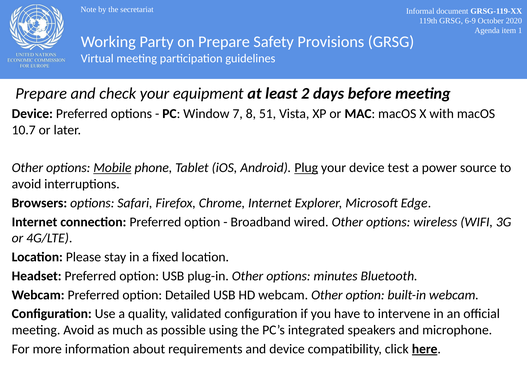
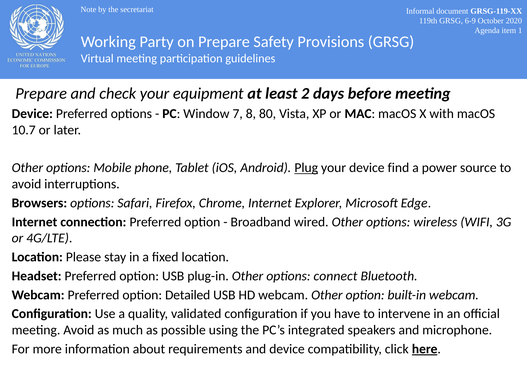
51: 51 -> 80 (268, 114)
Mobile underline: present -> none (112, 168)
test: test -> find (398, 168)
minutes: minutes -> connect (335, 276)
